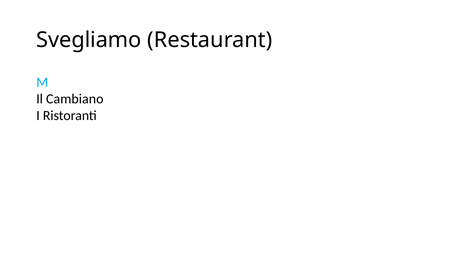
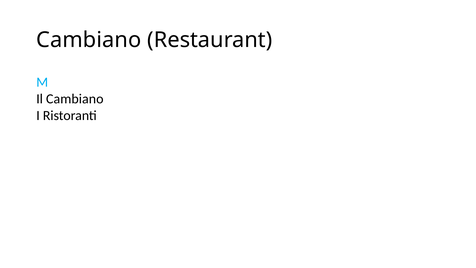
Svegliamo: Svegliamo -> Cambiano (89, 40)
